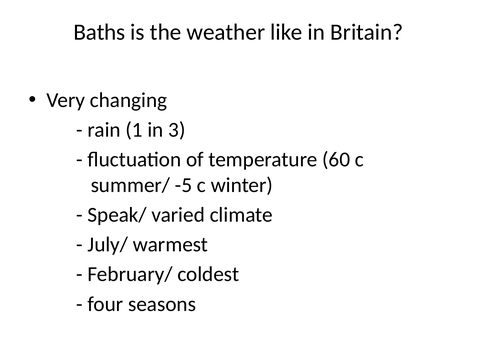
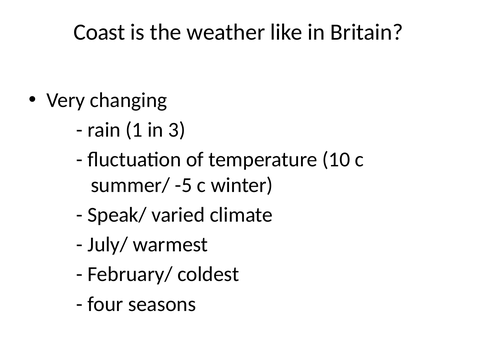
Baths: Baths -> Coast (99, 32)
60: 60 -> 10 (336, 160)
